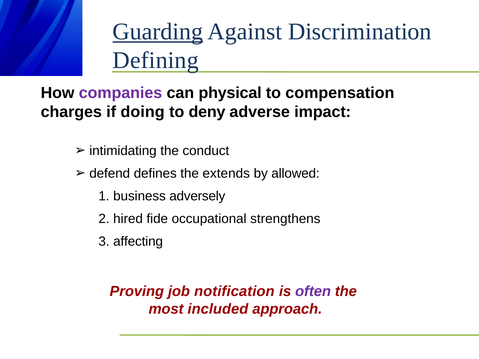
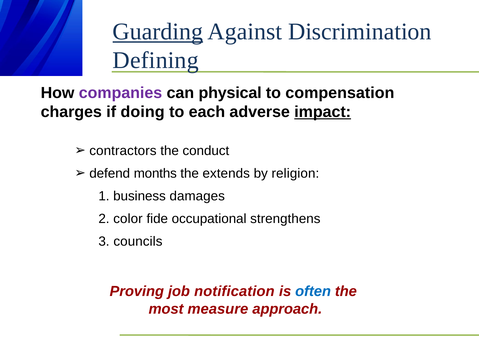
deny: deny -> each (207, 112)
impact underline: none -> present (323, 112)
intimidating: intimidating -> contractors (123, 151)
defines: defines -> months (155, 174)
allowed: allowed -> religion (295, 174)
adversely: adversely -> damages (197, 196)
hired: hired -> color (128, 219)
affecting: affecting -> councils (138, 242)
often colour: purple -> blue (313, 292)
included: included -> measure (218, 309)
